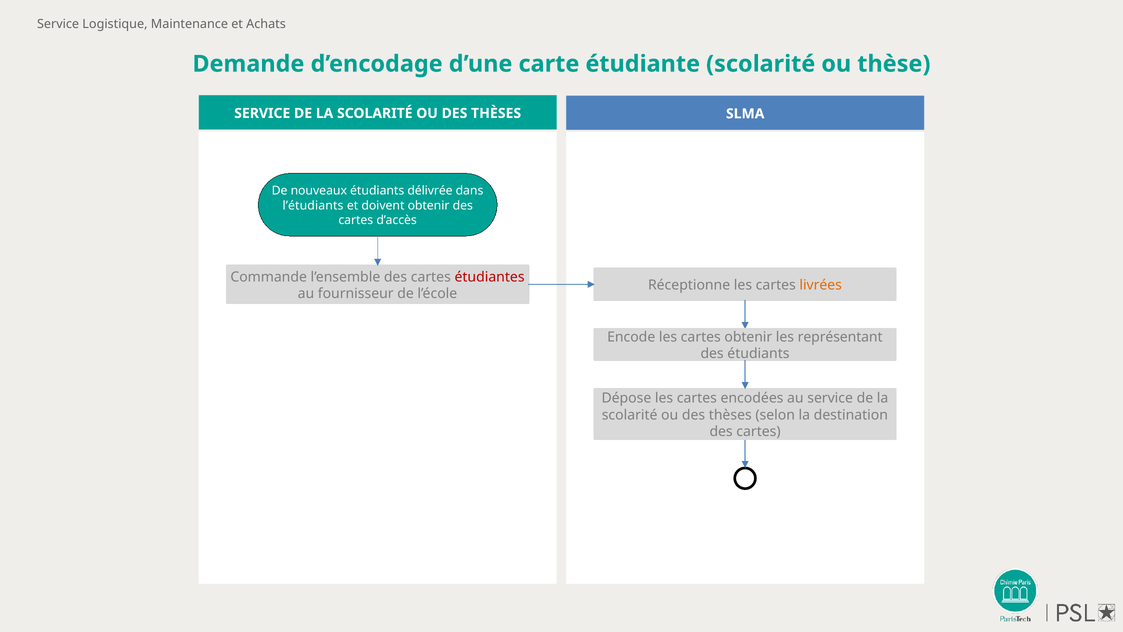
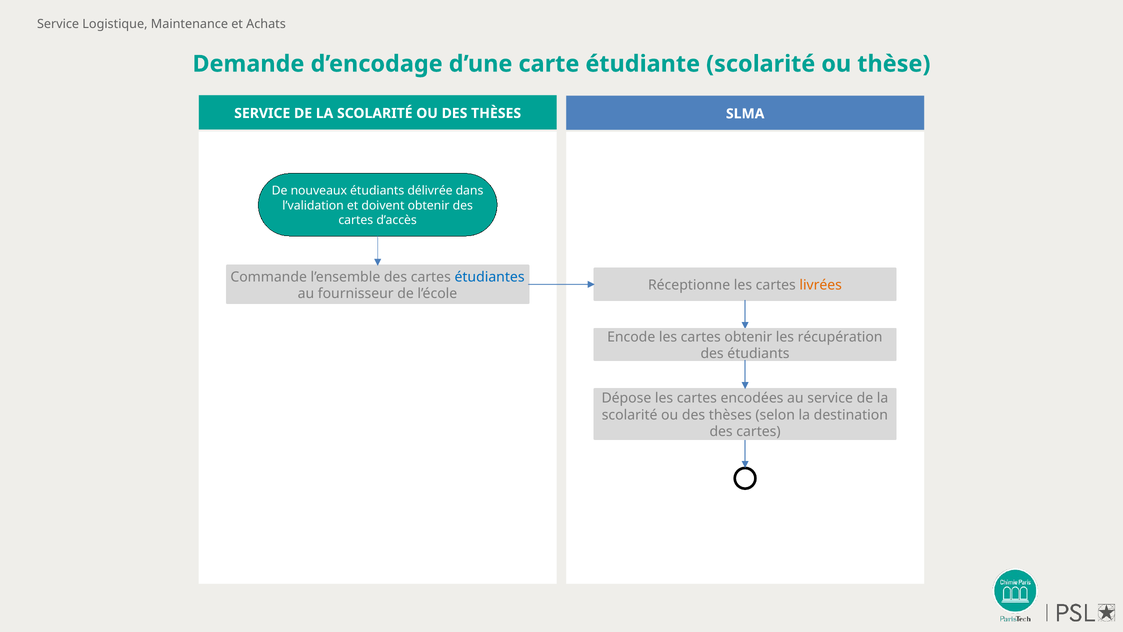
l’étudiants: l’étudiants -> l’validation (313, 205)
étudiantes colour: red -> blue (490, 277)
représentant: représentant -> récupération (840, 337)
